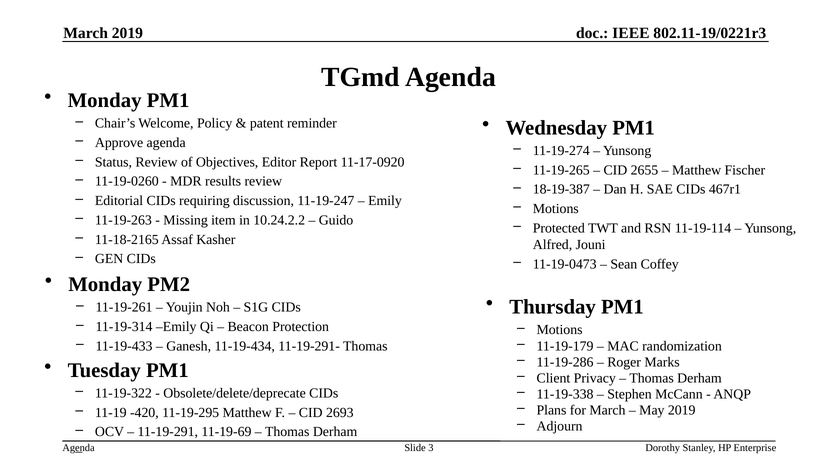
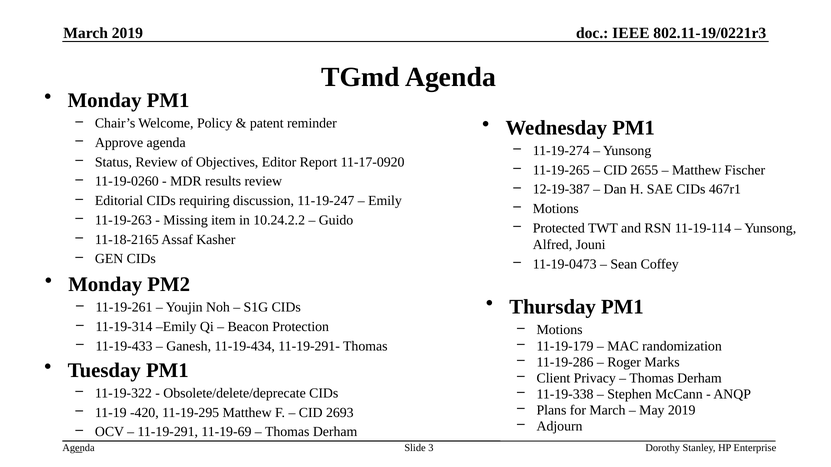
18-19-387: 18-19-387 -> 12-19-387 (561, 190)
